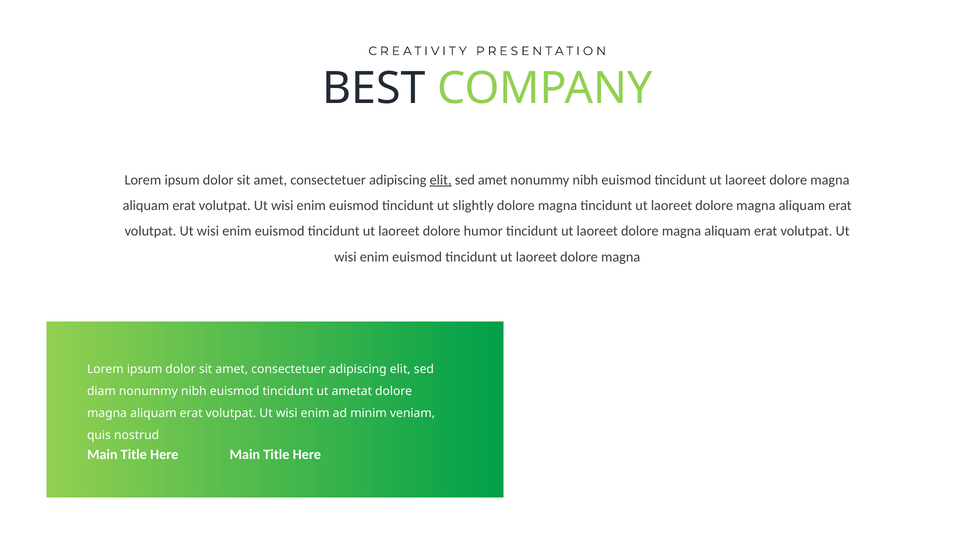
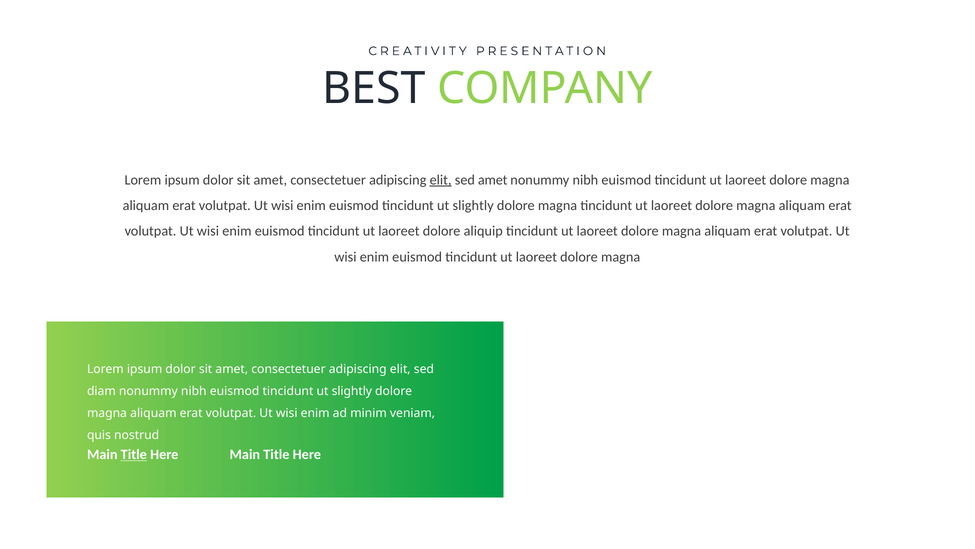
humor: humor -> aliquip (483, 231)
ametat: ametat -> slightly (352, 391)
Title underline: none -> present (134, 454)
